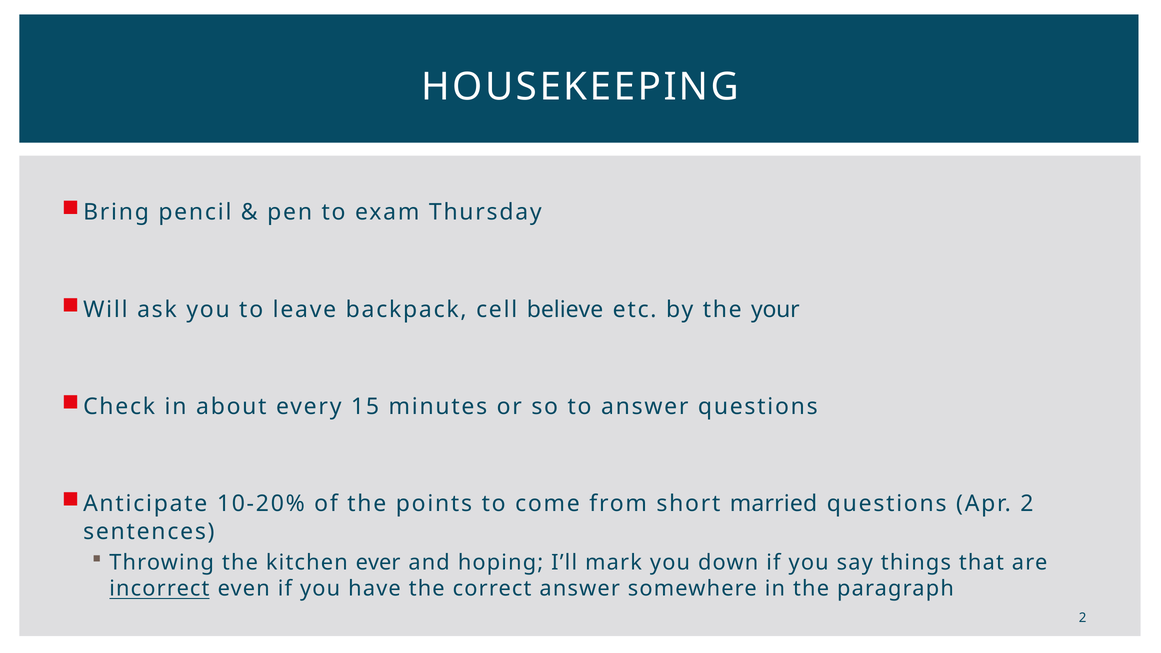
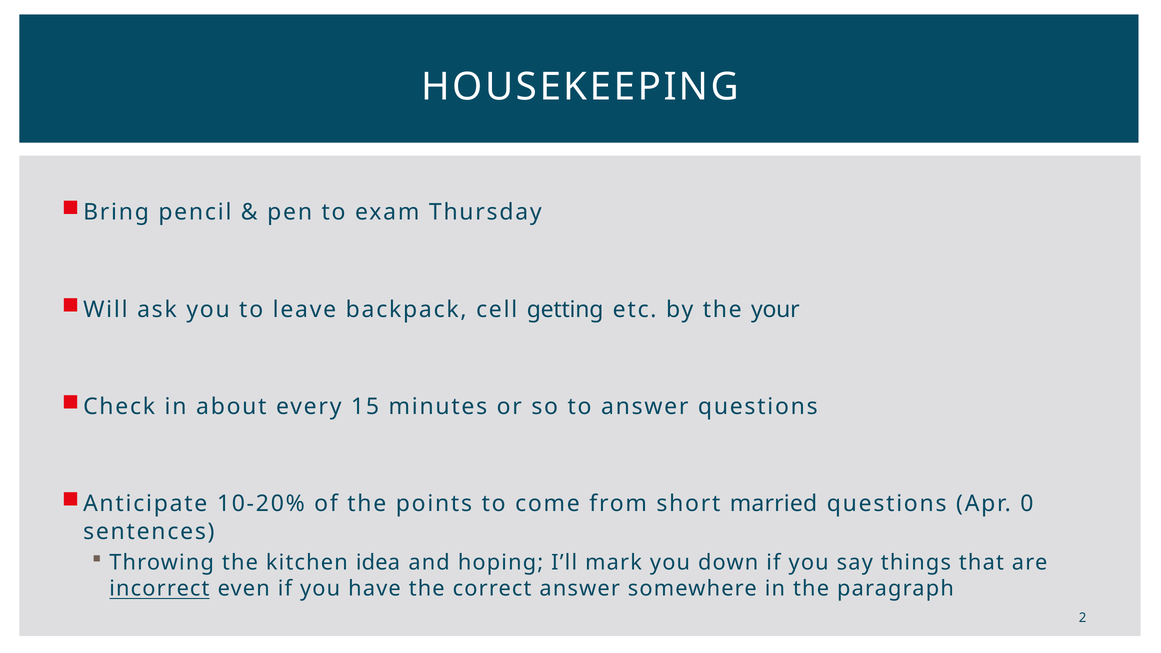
believe: believe -> getting (565, 310)
Apr 2: 2 -> 0 (1027, 504)
ever: ever -> idea (378, 563)
